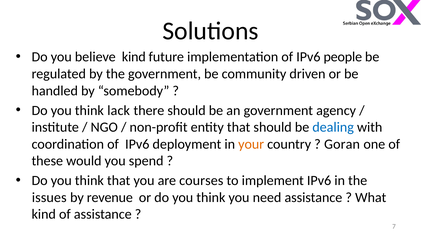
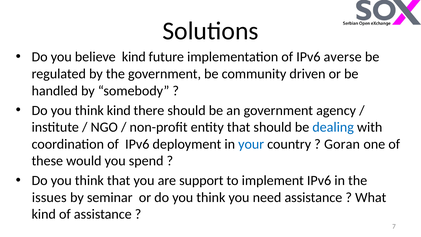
people: people -> averse (343, 57)
think lack: lack -> kind (119, 110)
your colour: orange -> blue (251, 144)
courses: courses -> support (201, 180)
revenue: revenue -> seminar (110, 197)
